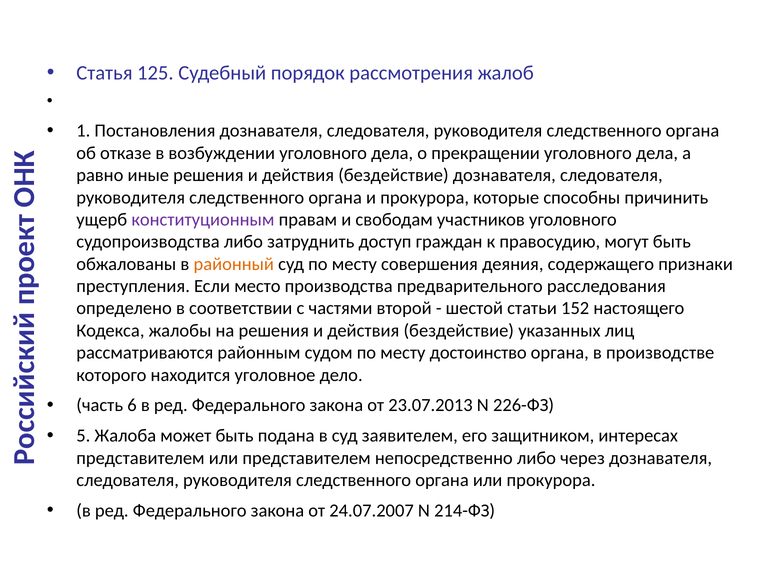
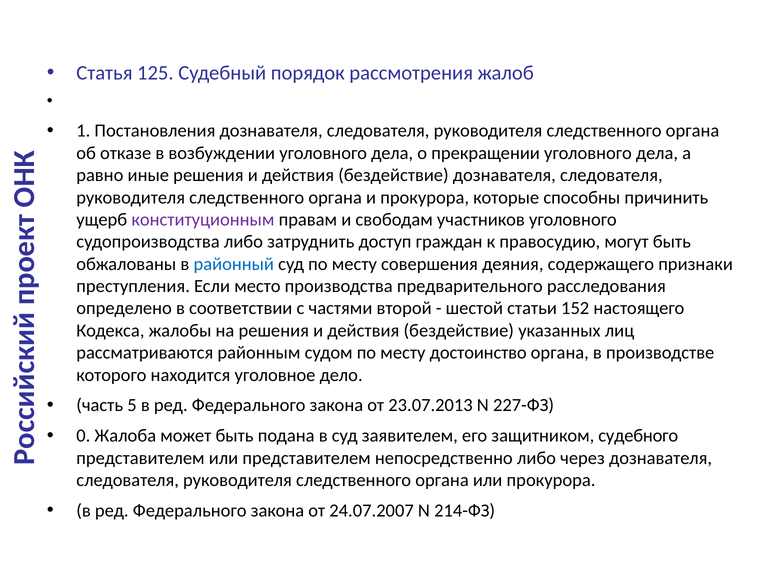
районный colour: orange -> blue (234, 264)
6: 6 -> 5 (132, 406)
226-ФЗ: 226-ФЗ -> 227-ФЗ (524, 406)
5: 5 -> 0 (83, 436)
интересах: интересах -> судебного (638, 436)
